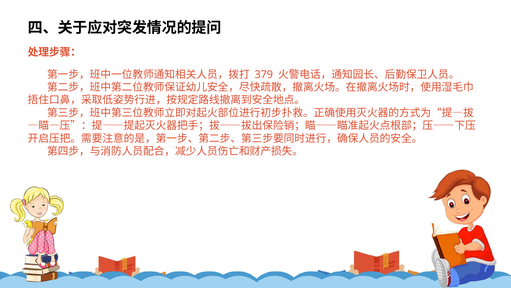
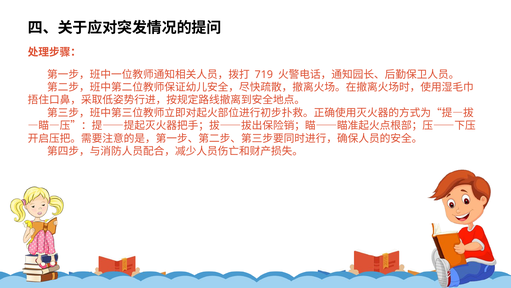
379: 379 -> 719 (264, 74)
